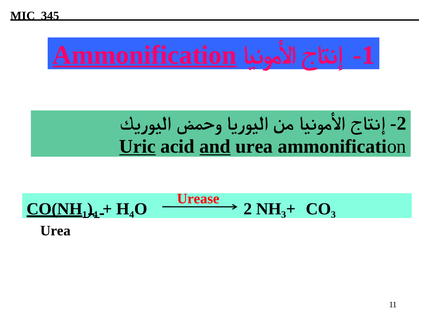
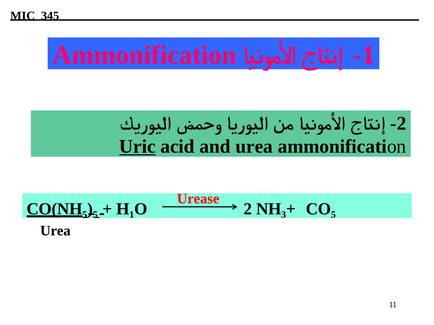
Ammonification underline: present -> none (145, 55)
and underline: present -> none (215, 147)
1: 1 -> 5 (85, 215)
4: 4 -> 5 (95, 215)
4: 4 -> 1 (132, 215)
3: 3 -> 5 (333, 215)
